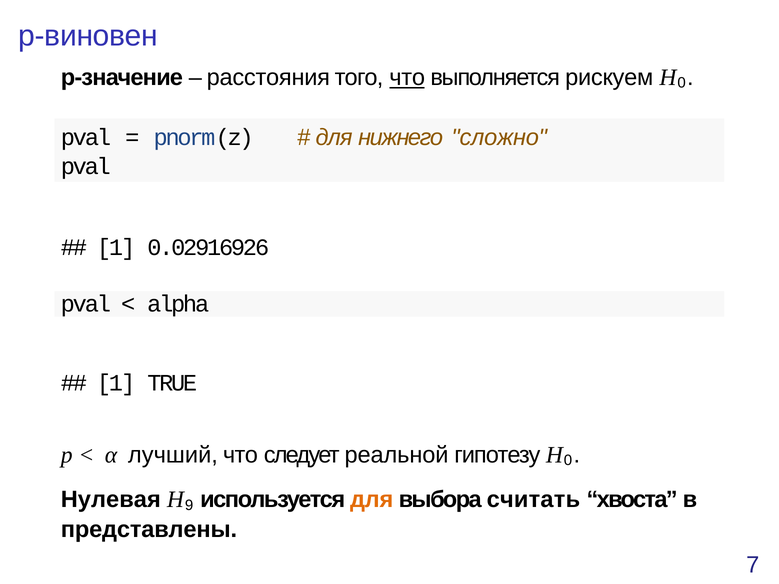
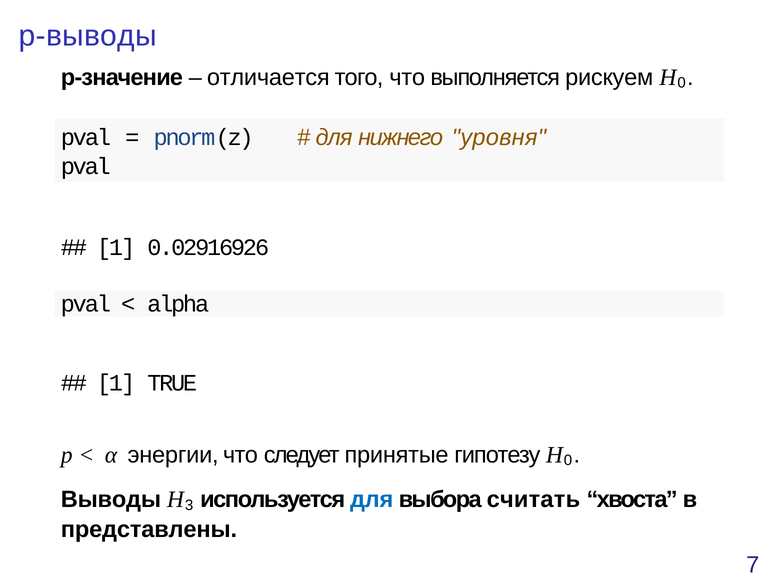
p-виновен: p-виновен -> p-выводы (88, 36)
расстояния: расстояния -> отличается (268, 78)
что underline: present -> none (407, 78)
сложно: сложно -> уровня (499, 138)
лучший: лучший -> энергии (173, 456)
реальной: реальной -> принятые (397, 456)
Нулевая: Нулевая -> Выводы (111, 500)
9: 9 -> 3 (189, 506)
для colour: orange -> blue (372, 500)
